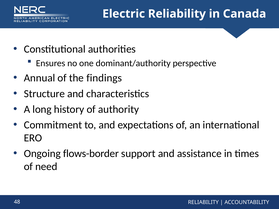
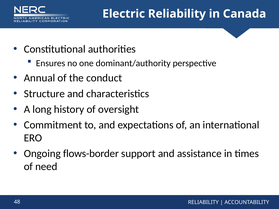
findings: findings -> conduct (104, 78)
authority: authority -> oversight (119, 109)
